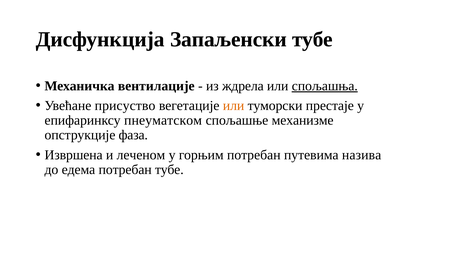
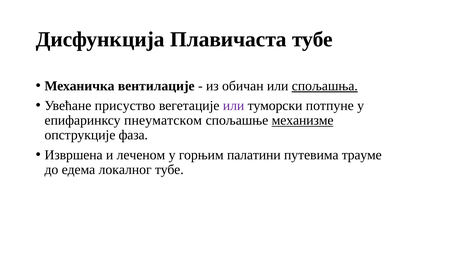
Запаљенски: Запаљенски -> Плавичаста (228, 39)
ждрела: ждрела -> обичан (243, 86)
или colour: orange -> purple (234, 105)
престаје: престаје -> потпуне (330, 105)
механизме underline: none -> present (303, 120)
горњим потребан: потребан -> палатини (254, 155)
назива: назива -> трауме (362, 155)
едема потребан: потребан -> локалног (125, 169)
